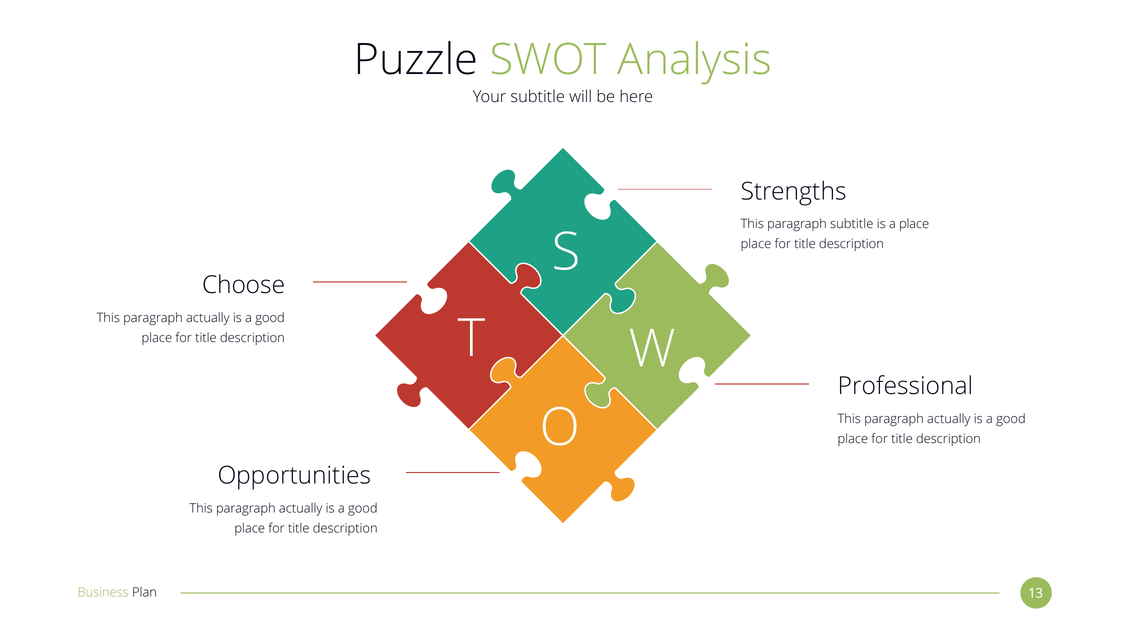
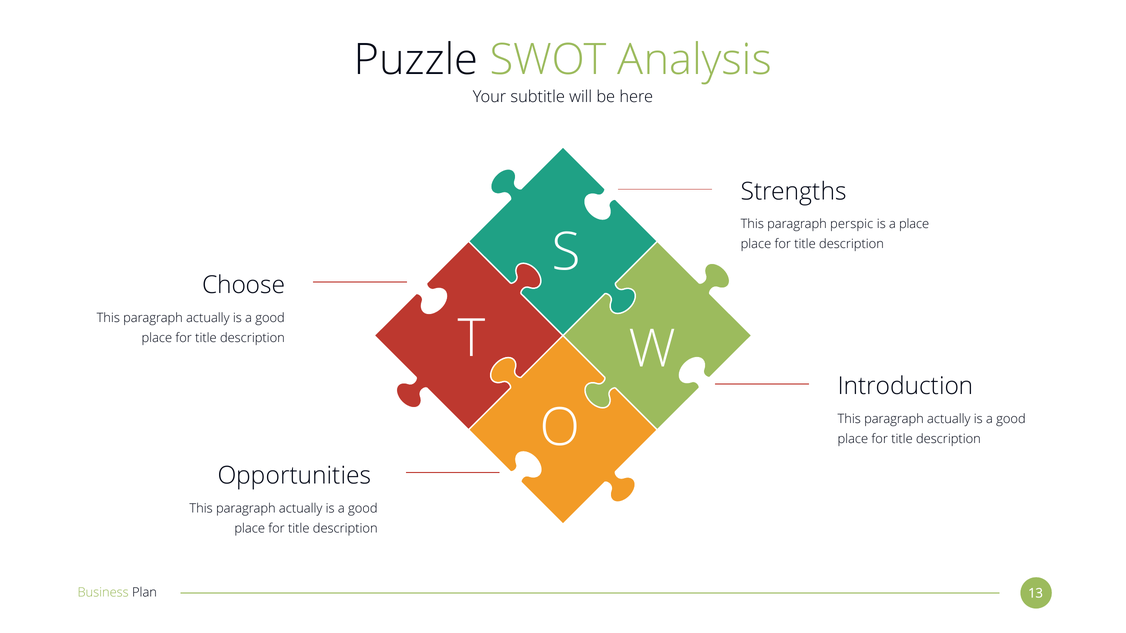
paragraph subtitle: subtitle -> perspic (852, 224)
Professional: Professional -> Introduction (906, 386)
